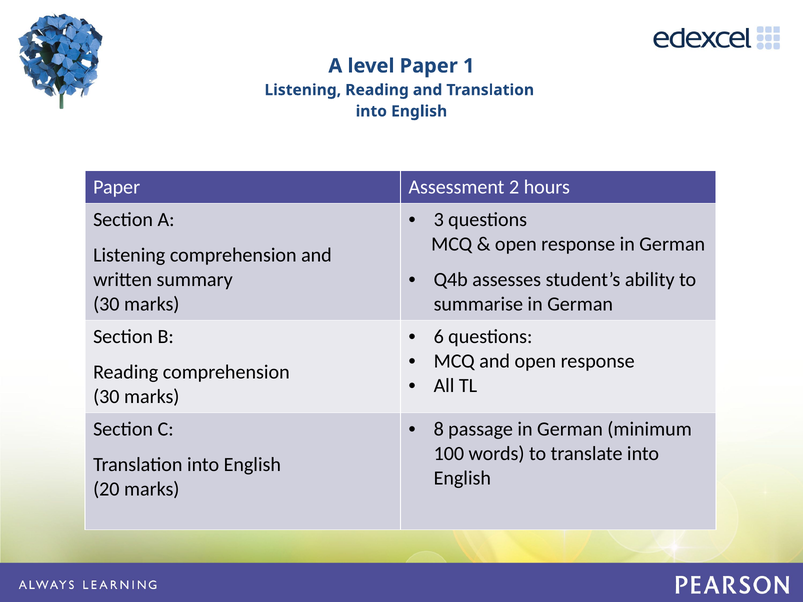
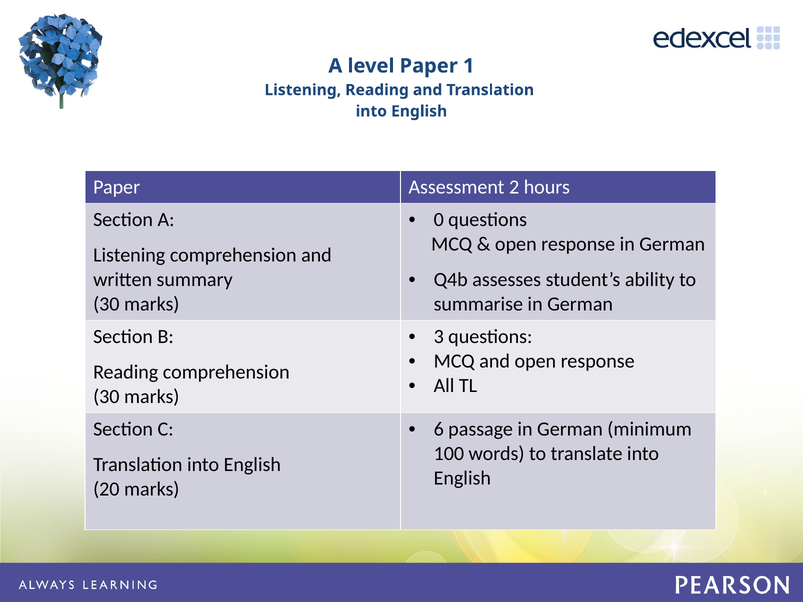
3: 3 -> 0 (439, 220)
6: 6 -> 3 (439, 337)
8: 8 -> 6 (439, 429)
